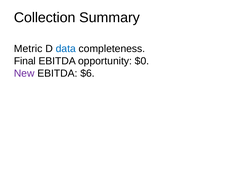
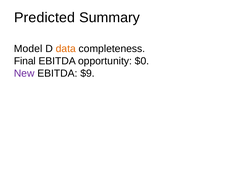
Collection: Collection -> Predicted (45, 18)
Metric: Metric -> Model (28, 49)
data colour: blue -> orange (66, 49)
$6: $6 -> $9 (88, 73)
